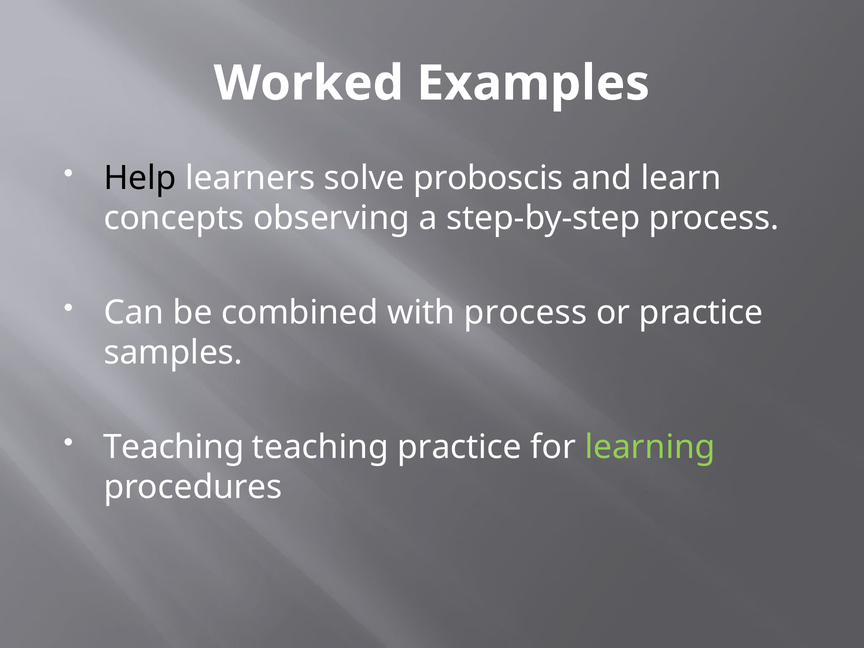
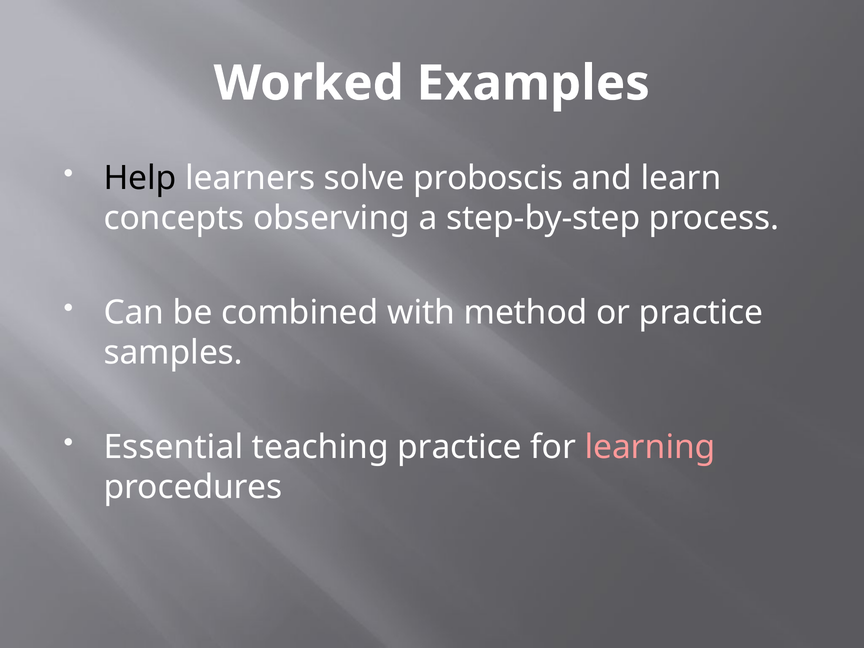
with process: process -> method (526, 312)
Teaching: Teaching -> Essential (173, 447)
learning colour: light green -> pink (650, 447)
